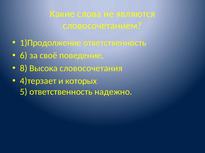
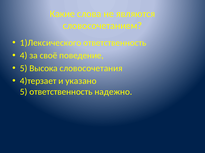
1)Продолжение: 1)Продолжение -> 1)Лексического (51, 43)
6: 6 -> 4 (24, 56)
8: 8 -> 5 (24, 69)
которых: которых -> указано (81, 81)
